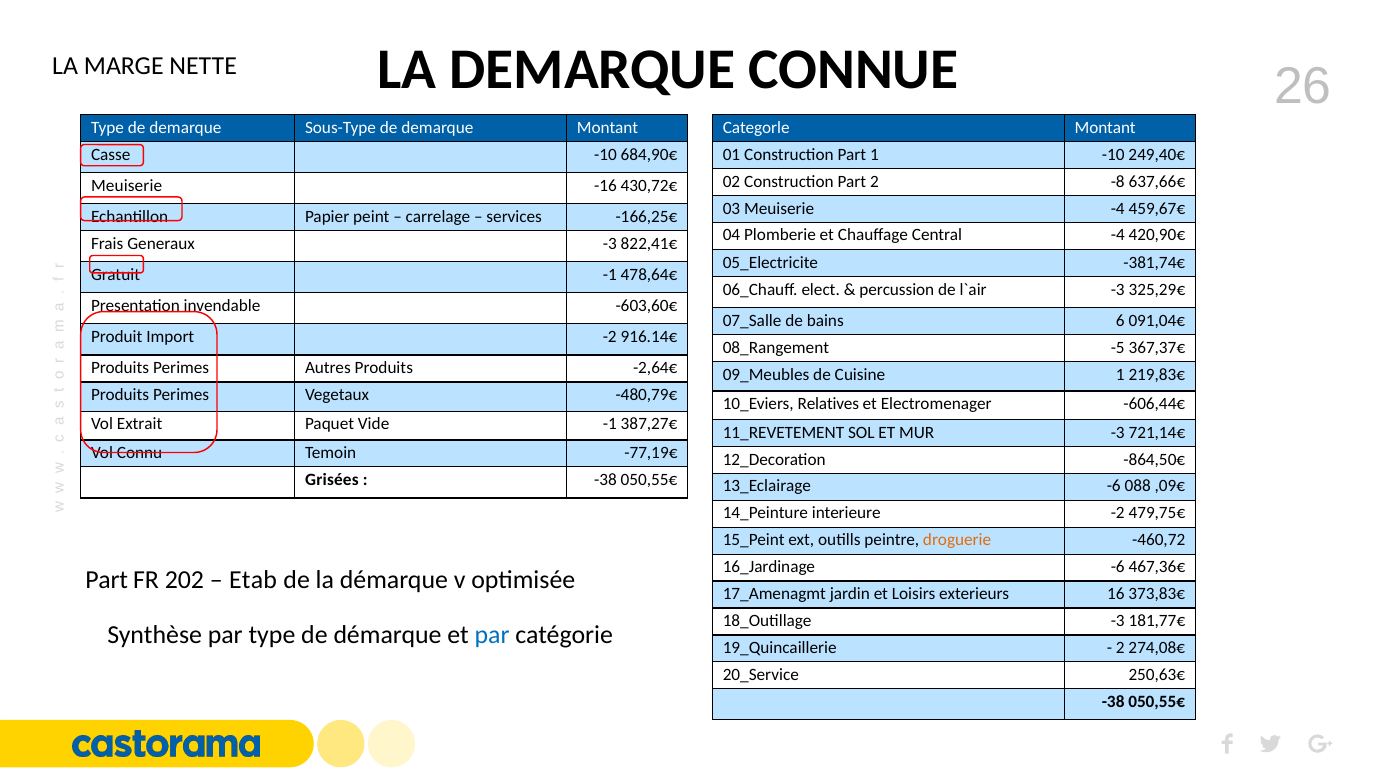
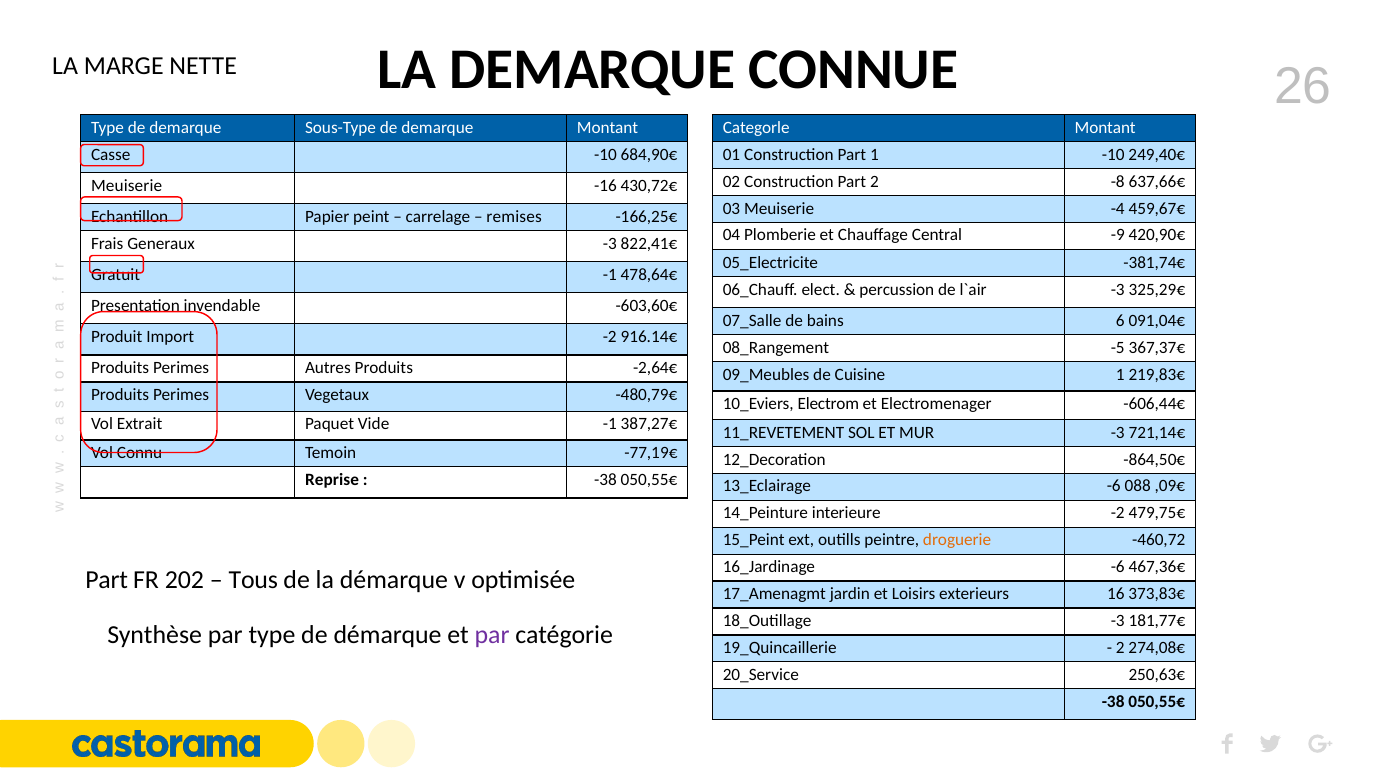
services: services -> remises (514, 217)
Central -4: -4 -> -9 (1118, 235)
Relatives: Relatives -> Electrom (828, 404)
Grisées: Grisées -> Reprise (332, 480)
Etab: Etab -> Tous (253, 581)
par colour: blue -> purple (492, 636)
